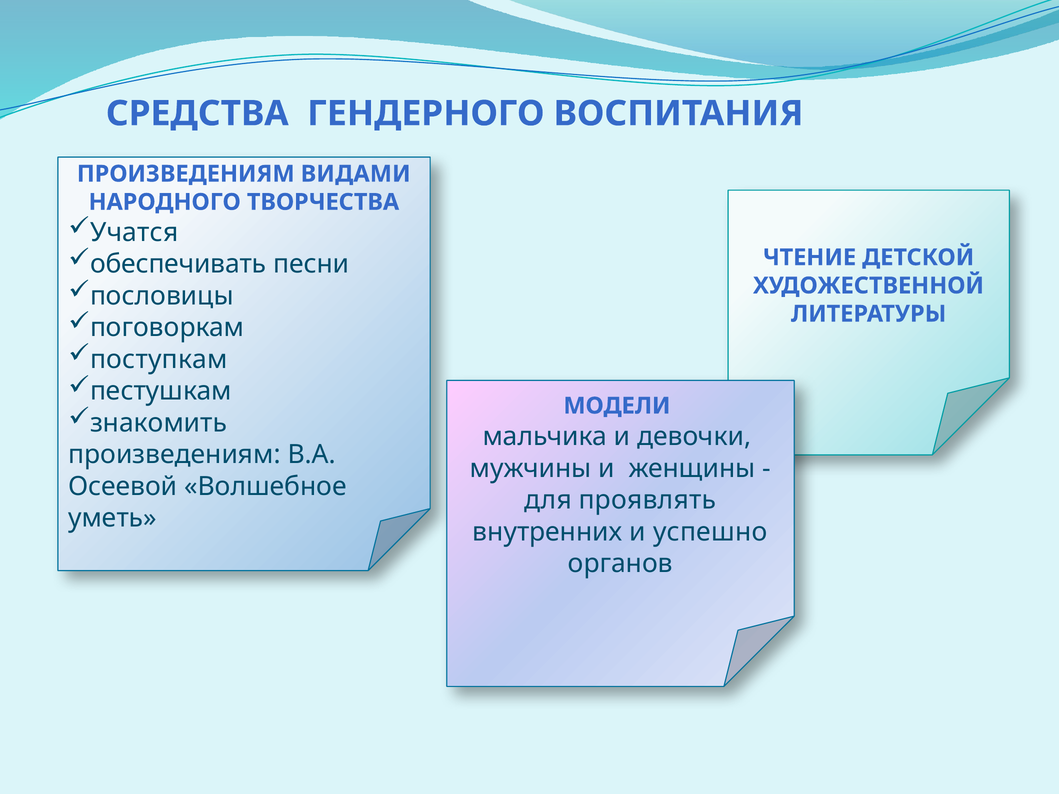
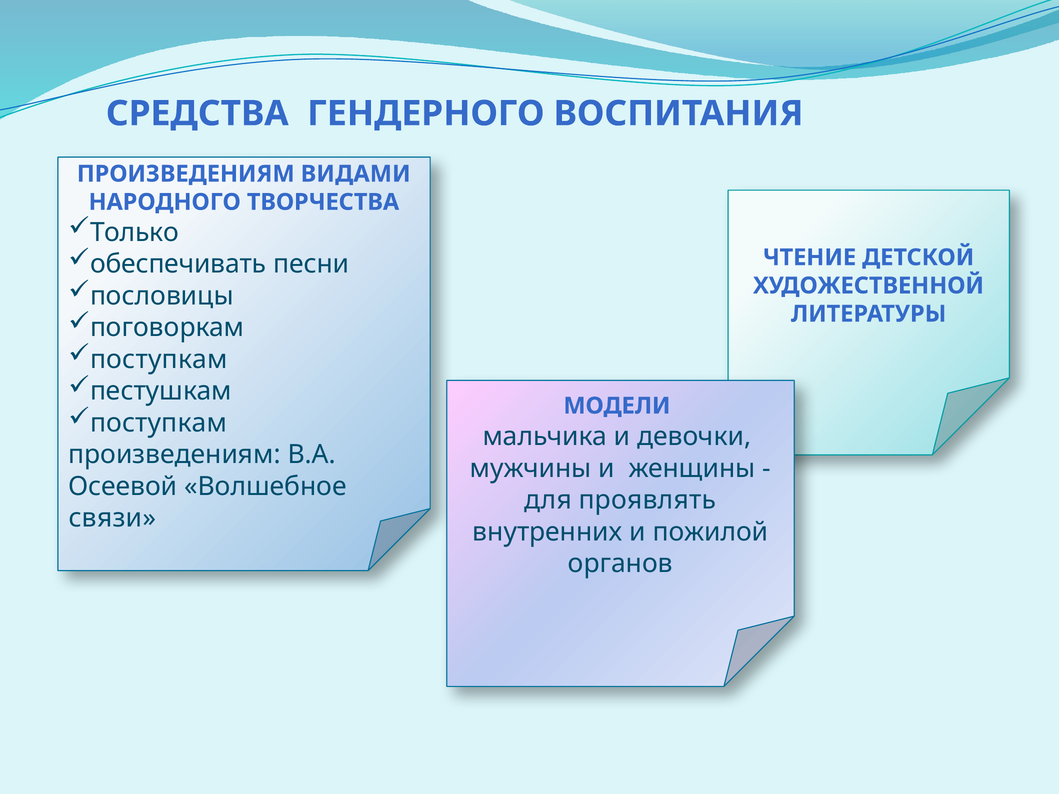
Учатся: Учатся -> Только (134, 232)
знакомить: знакомить -> поступкам (159, 423)
уметь: уметь -> связи (112, 518)
успешно: успешно -> пожилой (710, 532)
